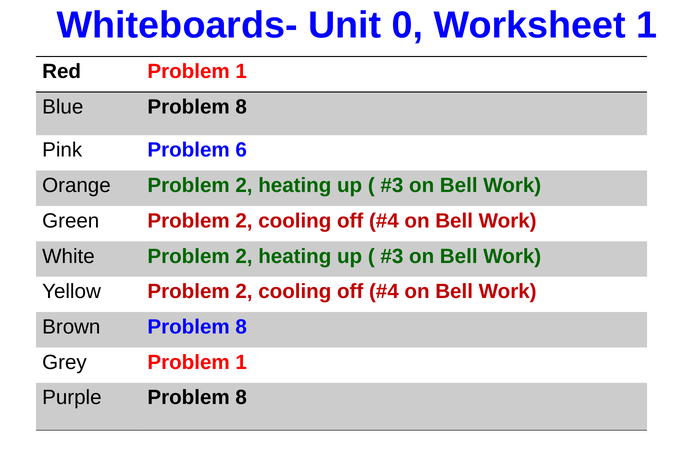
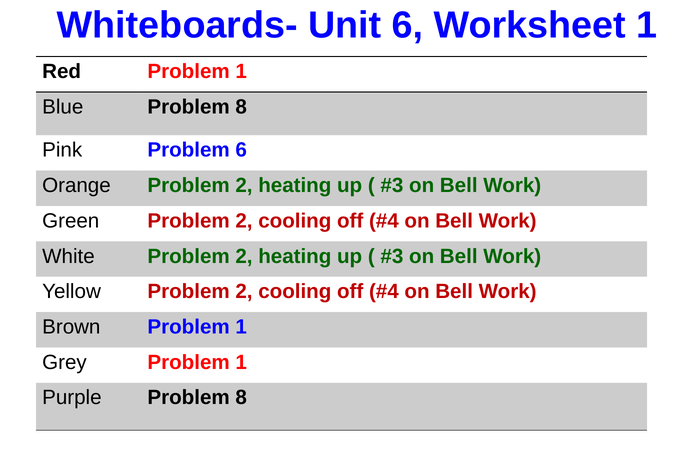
Unit 0: 0 -> 6 (408, 25)
Brown Problem 8: 8 -> 1 (241, 327)
